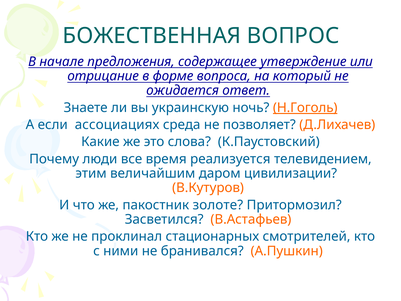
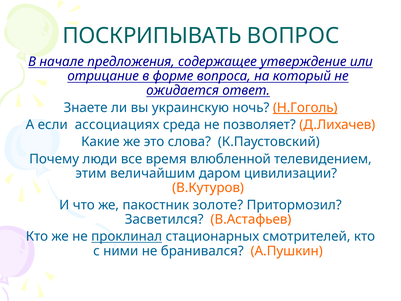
БОЖЕСТВЕННАЯ: БОЖЕСТВЕННАЯ -> ПОСКРИПЫВАТЬ (152, 36)
реализуется: реализуется -> влюбленной (230, 159)
проклинал underline: none -> present (127, 236)
